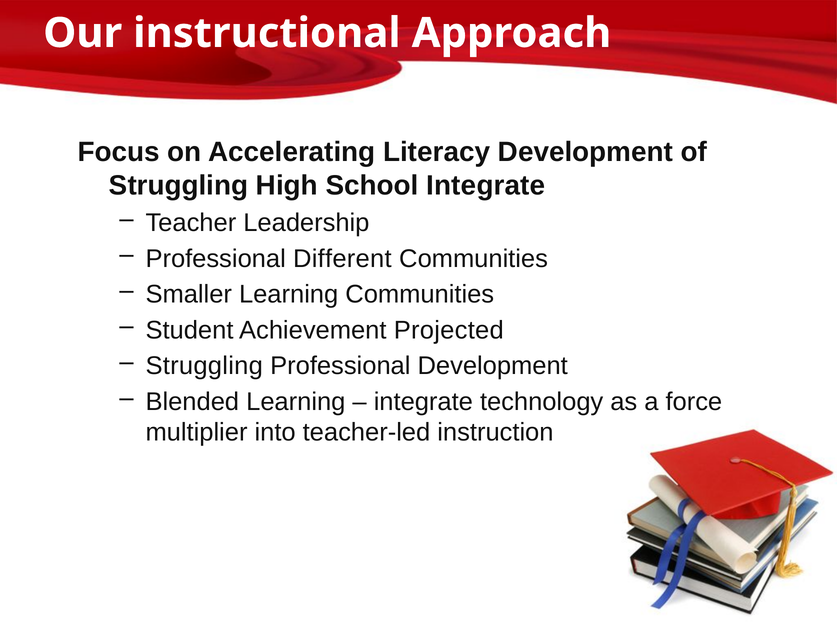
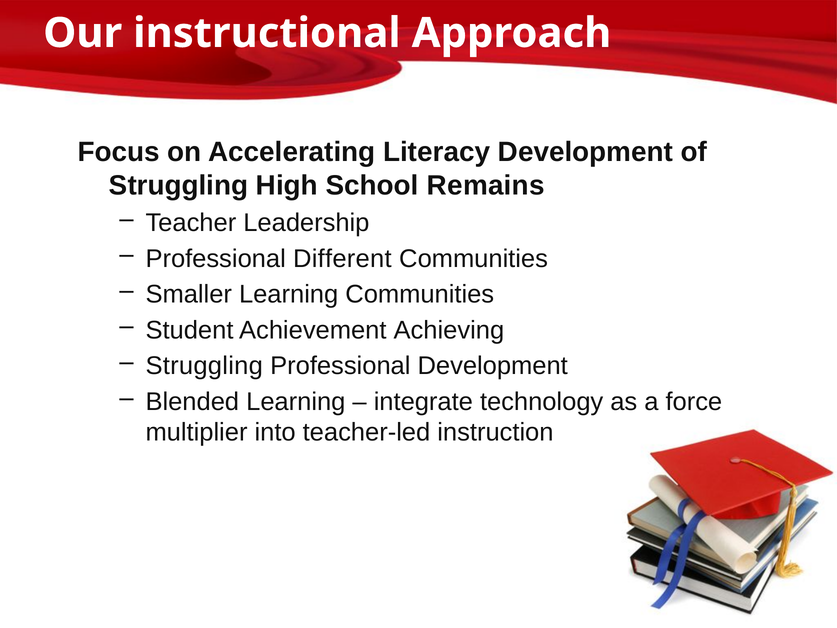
School Integrate: Integrate -> Remains (486, 186)
Projected: Projected -> Achieving (449, 330)
